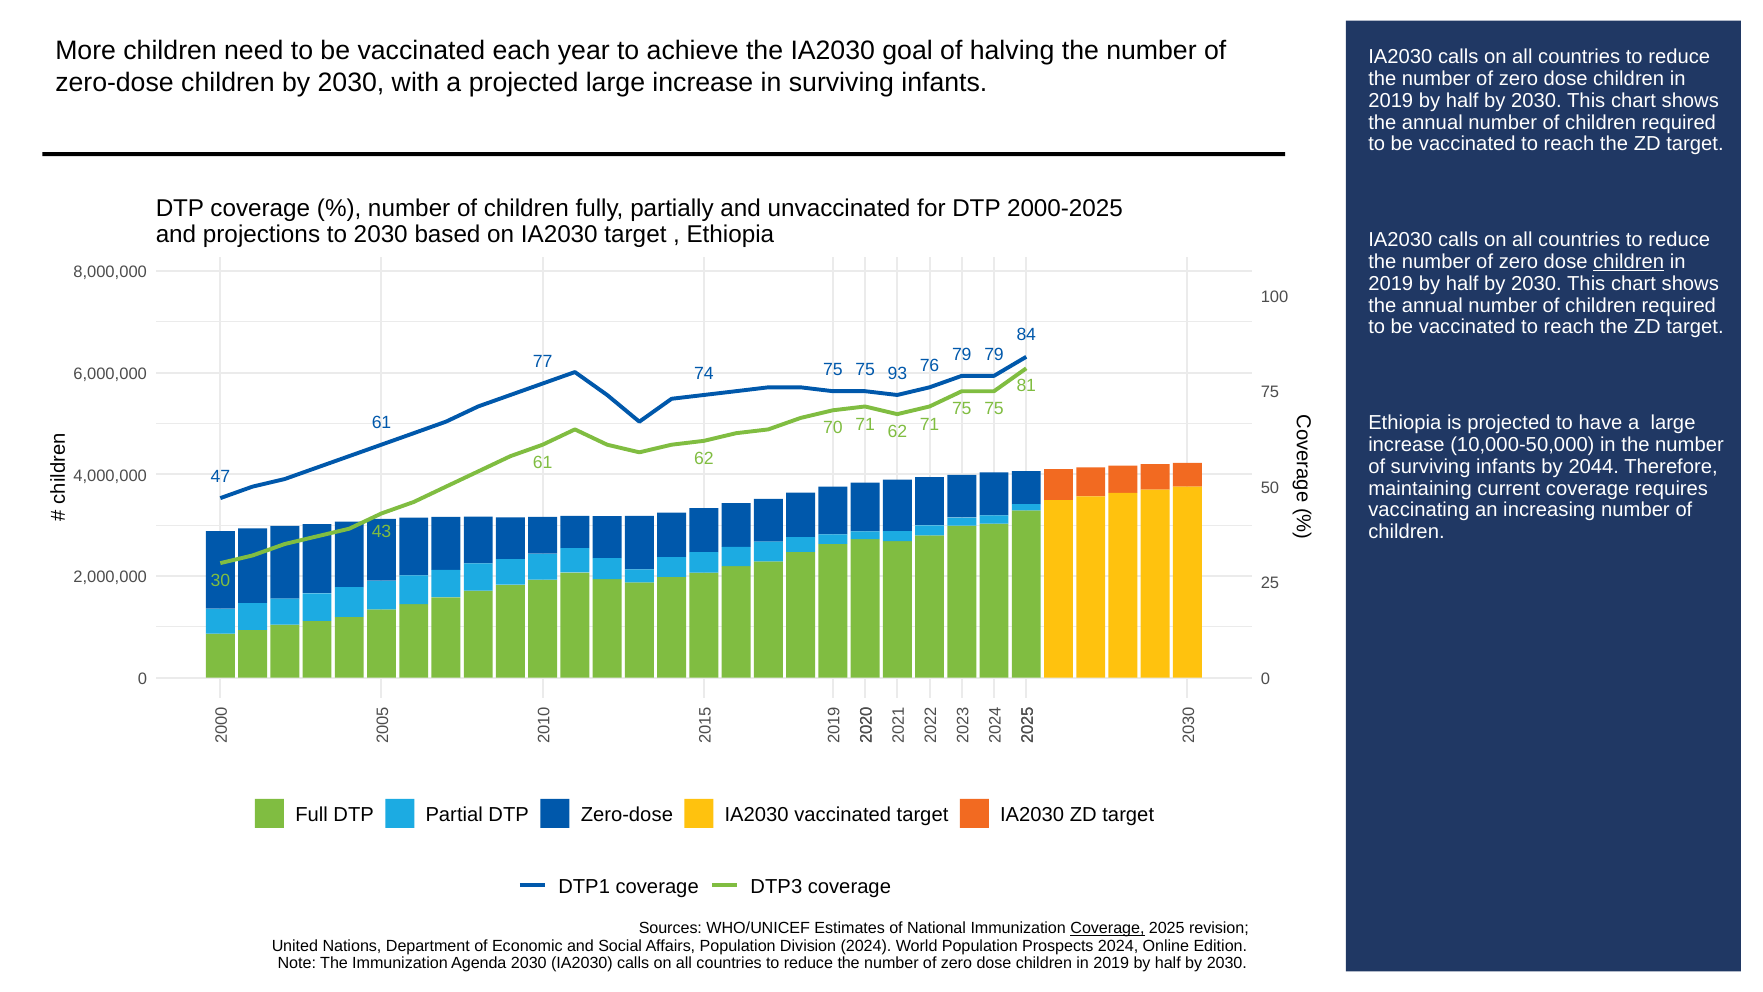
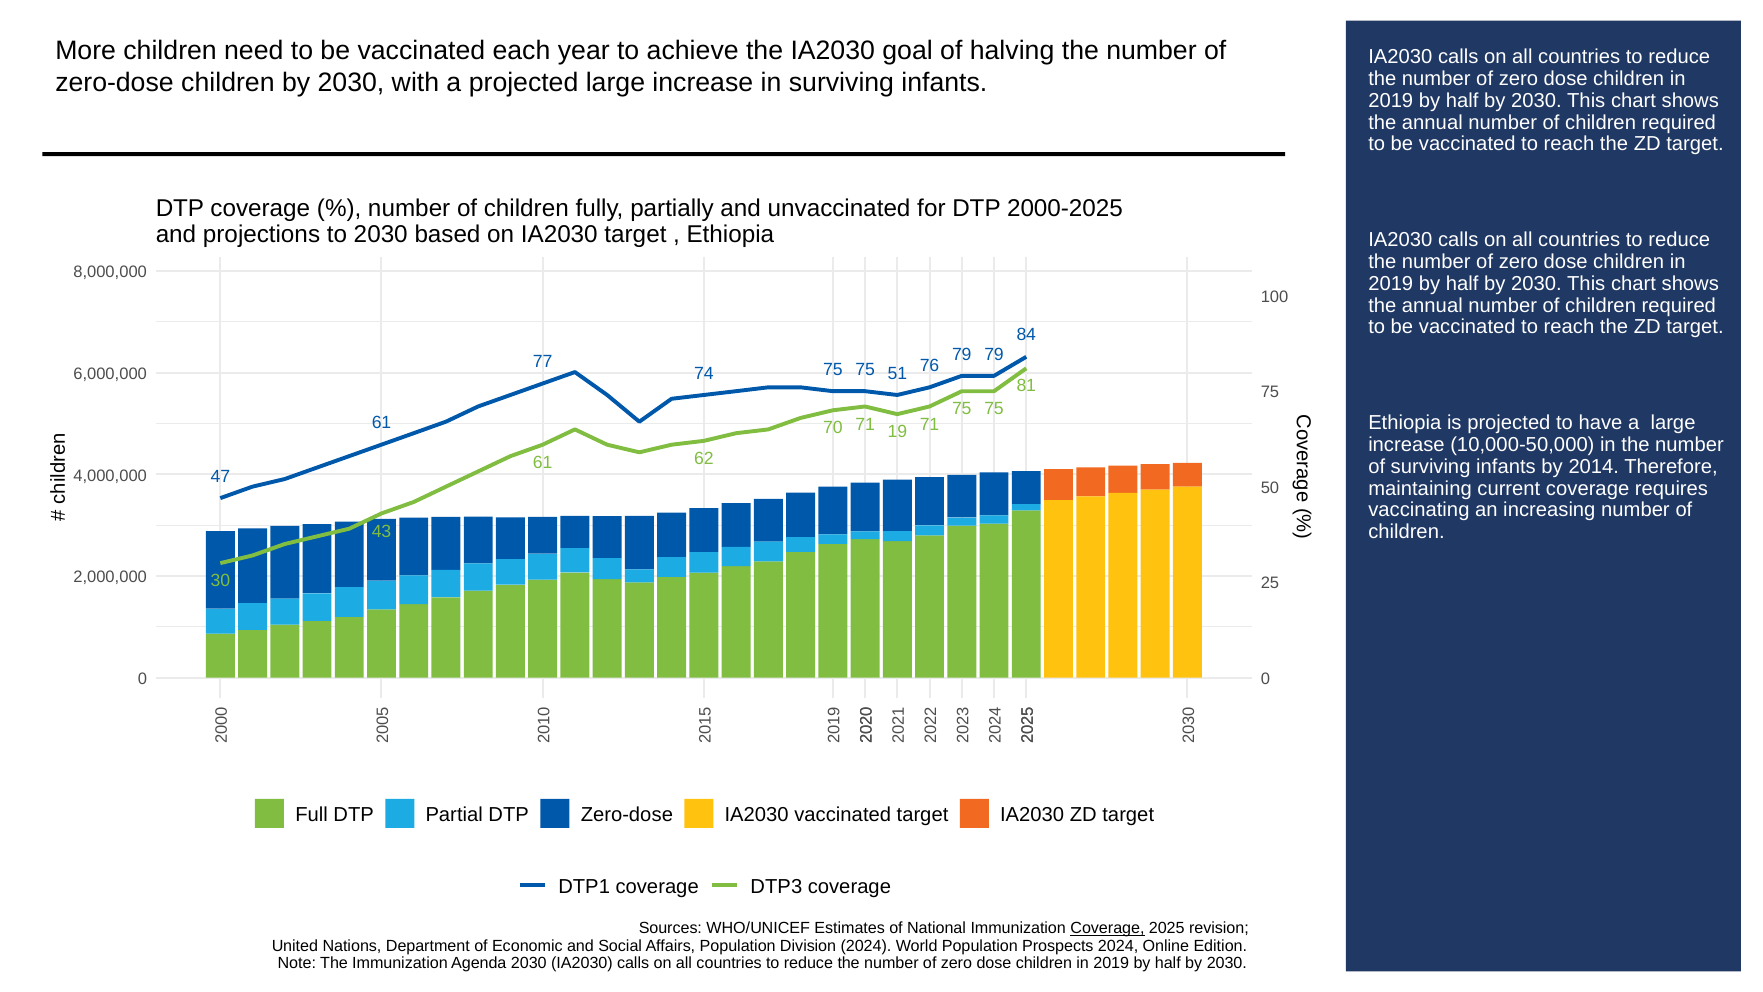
children underline: present -> none (1629, 262)
93: 93 -> 51 (897, 373)
71 62: 62 -> 19 (897, 432)
2044: 2044 -> 2014 (1594, 466)
